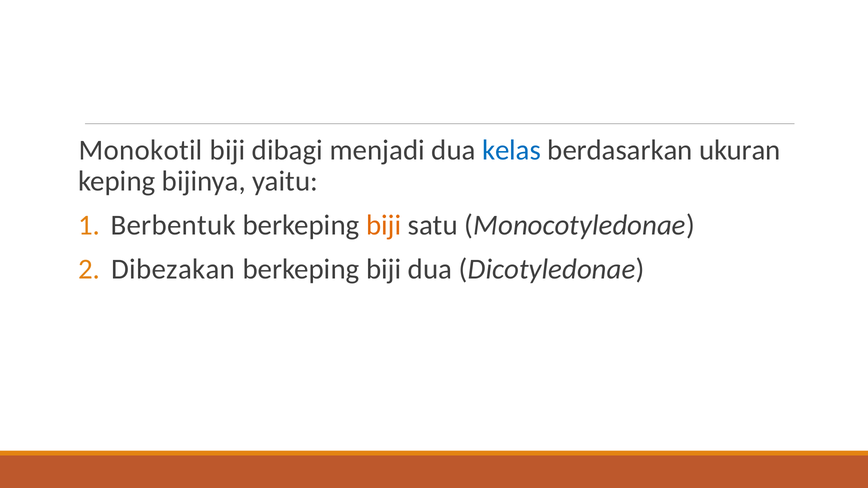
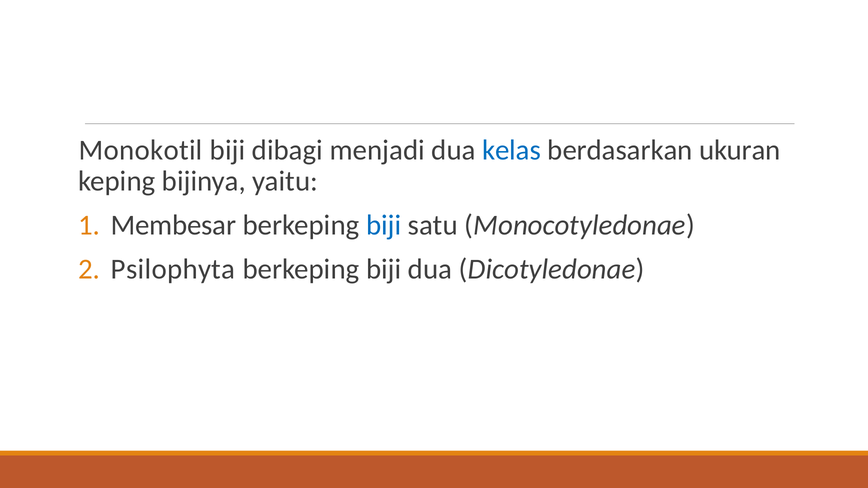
Berbentuk: Berbentuk -> Membesar (173, 225)
biji colour: orange -> blue (384, 225)
Dibezakan: Dibezakan -> Psilophyta (173, 269)
